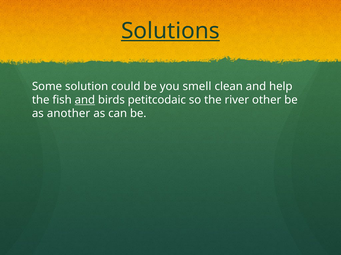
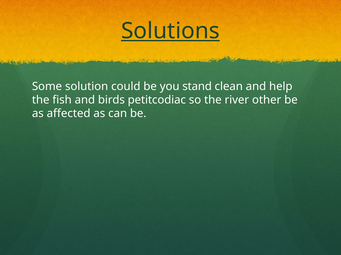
smell: smell -> stand (197, 87)
and underline: present -> none (85, 100)
petitcodaic: petitcodaic -> petitcodiac (157, 100)
another: another -> affected (69, 114)
